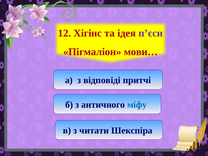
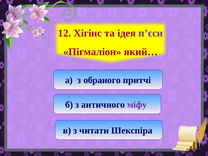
мови…: мови… -> який… (141, 52)
відповіді: відповіді -> обраного (102, 80)
міфу colour: blue -> purple (137, 105)
